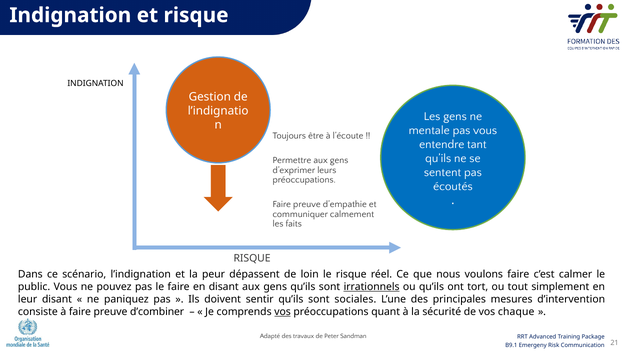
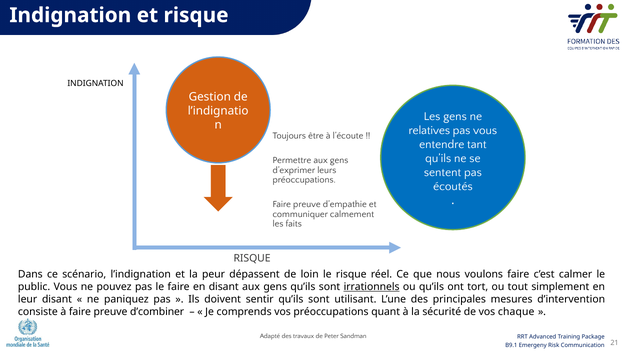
mentale: mentale -> relatives (429, 130)
sociales: sociales -> utilisant (355, 299)
vos underline: present -> none (283, 312)
